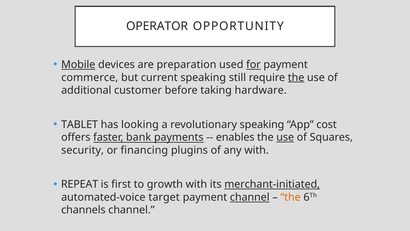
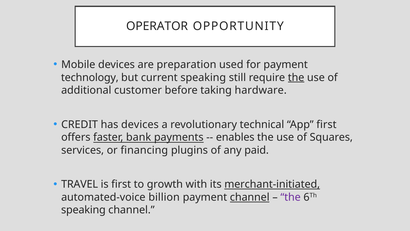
Mobile underline: present -> none (78, 65)
for underline: present -> none (253, 65)
commerce: commerce -> technology (90, 77)
TABLET: TABLET -> CREDIT (80, 124)
has looking: looking -> devices (140, 124)
revolutionary speaking: speaking -> technical (262, 124)
App cost: cost -> first (326, 124)
use underline: present -> none (285, 137)
security: security -> services (83, 150)
any with: with -> paid (257, 150)
REPEAT: REPEAT -> TRAVEL (80, 184)
target: target -> billion (164, 197)
the colour: orange -> purple (291, 197)
channels: channels -> speaking (83, 210)
